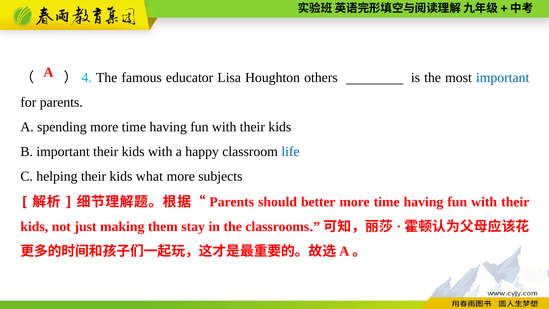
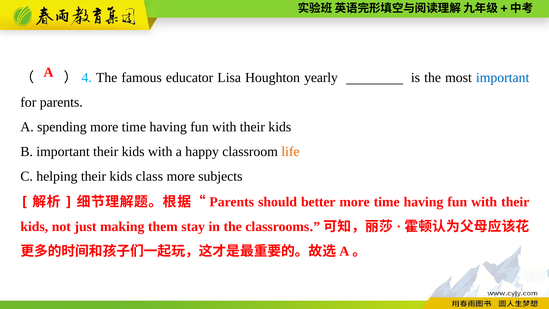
others: others -> yearly (321, 77)
life colour: blue -> orange (290, 152)
what: what -> class (149, 176)
